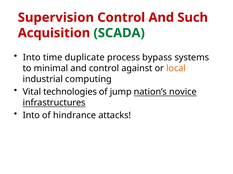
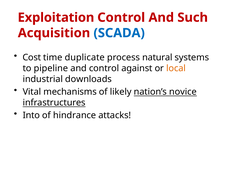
Supervision: Supervision -> Exploitation (56, 18)
SCADA colour: green -> blue (119, 33)
Into: Into -> Cost (32, 58)
bypass: bypass -> natural (157, 58)
minimal: minimal -> pipeline (51, 69)
computing: computing -> downloads (88, 79)
technologies: technologies -> mechanisms (70, 92)
jump: jump -> likely (121, 92)
